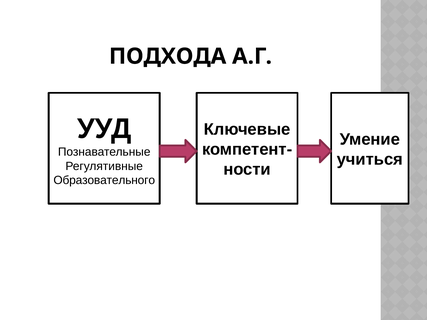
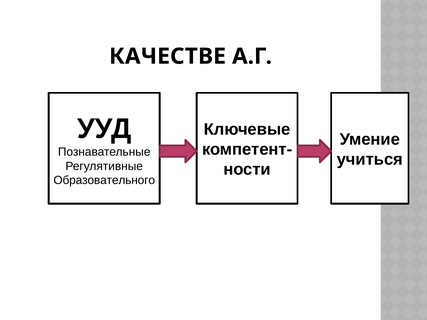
ПОДХОДА: ПОДХОДА -> КАЧЕСТВЕ (167, 56)
